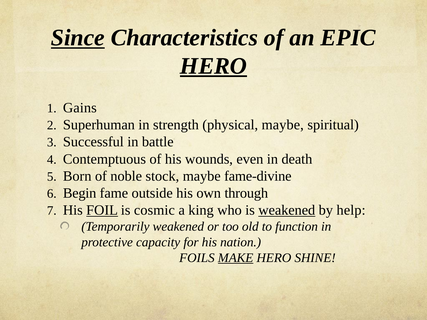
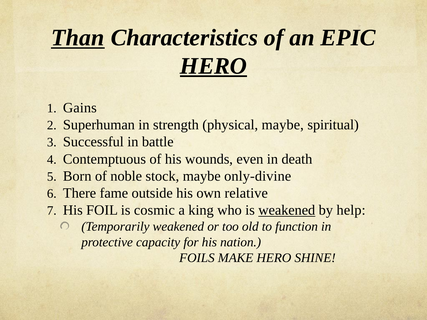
Since: Since -> Than (78, 38)
fame-divine: fame-divine -> only-divine (258, 176)
Begin: Begin -> There (80, 193)
through: through -> relative (246, 193)
FOIL underline: present -> none (102, 210)
MAKE underline: present -> none (236, 258)
